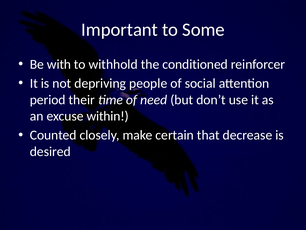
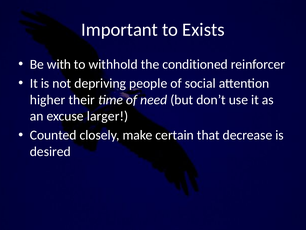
Some: Some -> Exists (203, 30)
period: period -> higher (48, 100)
within: within -> larger (108, 116)
